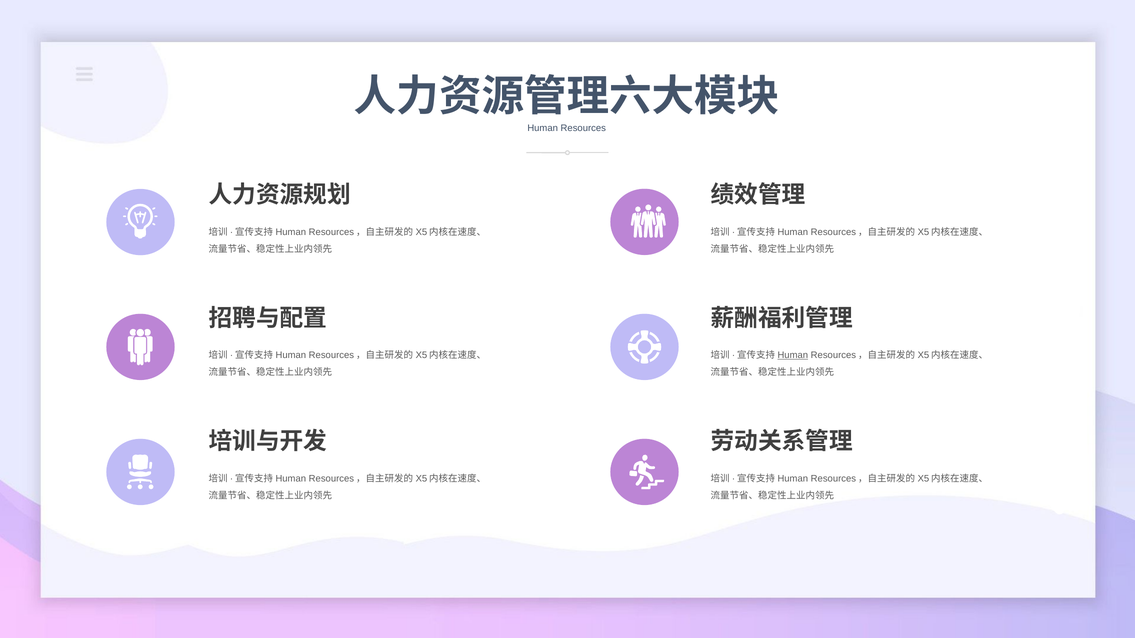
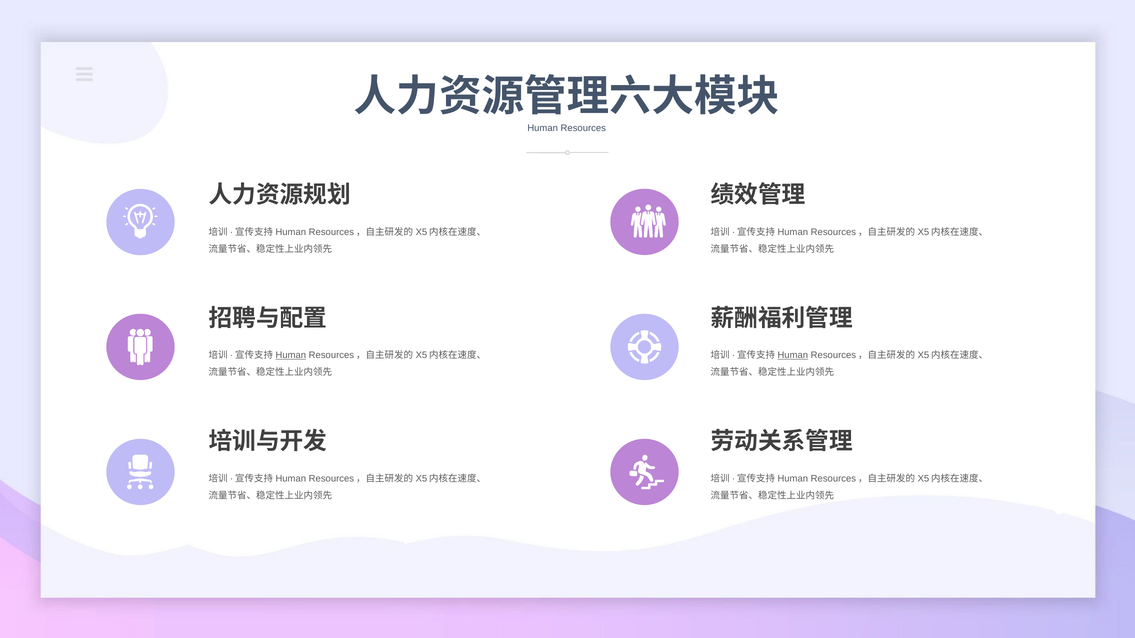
Human underline: none -> present (291, 355)
